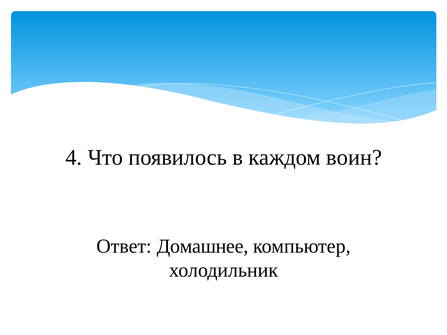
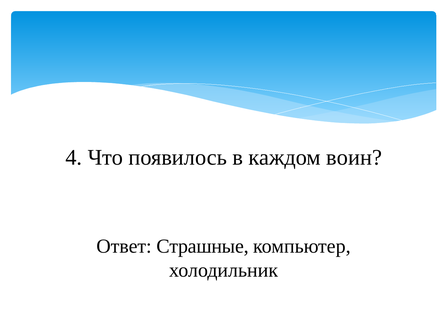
Домашнее: Домашнее -> Страшные (203, 247)
